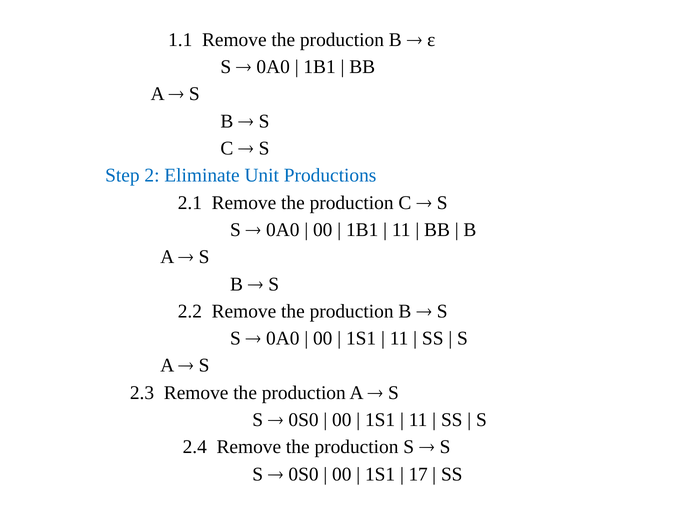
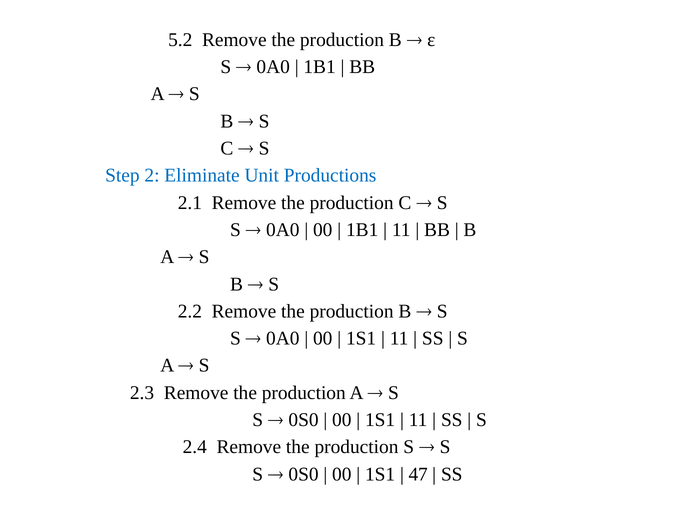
1.1: 1.1 -> 5.2 (180, 40)
17: 17 -> 47 (418, 474)
